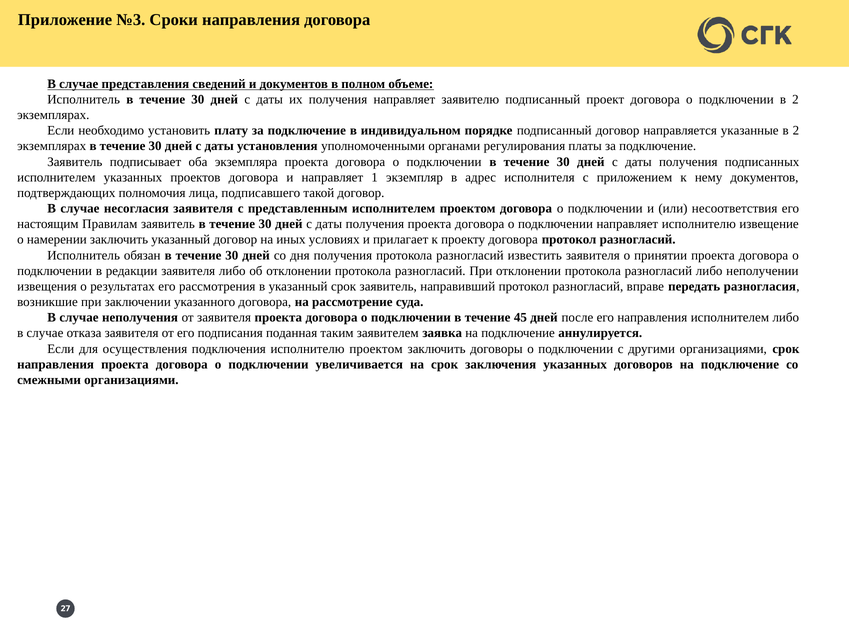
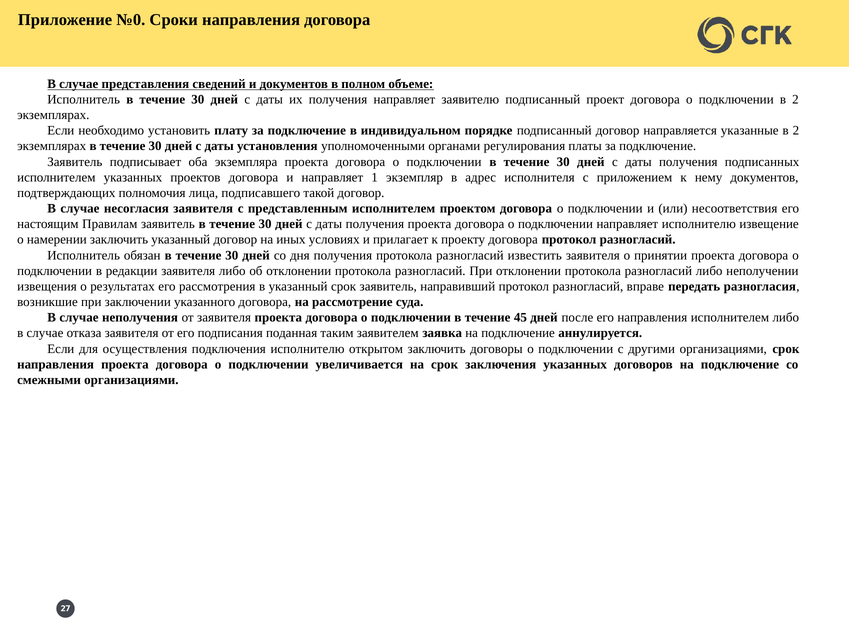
№3: №3 -> №0 (131, 20)
исполнителю проектом: проектом -> открытом (376, 349)
